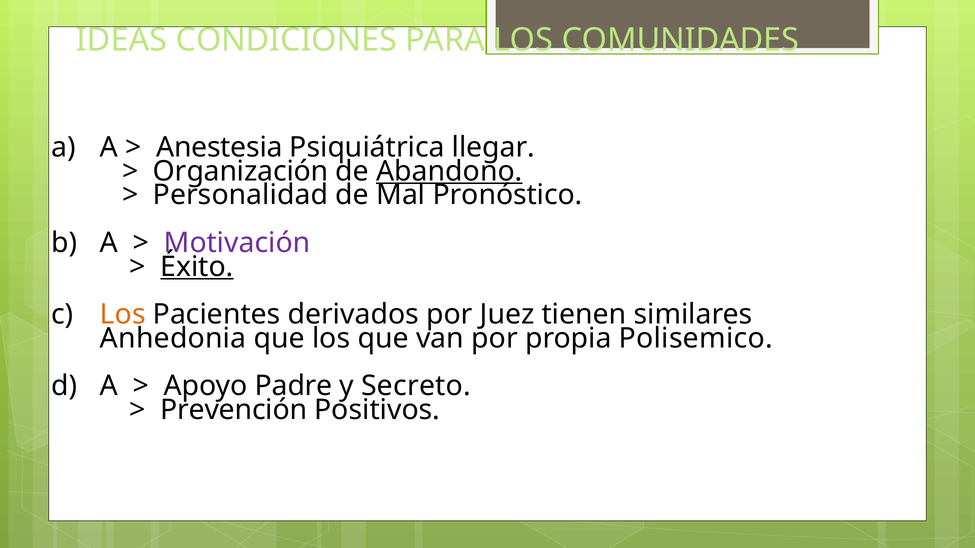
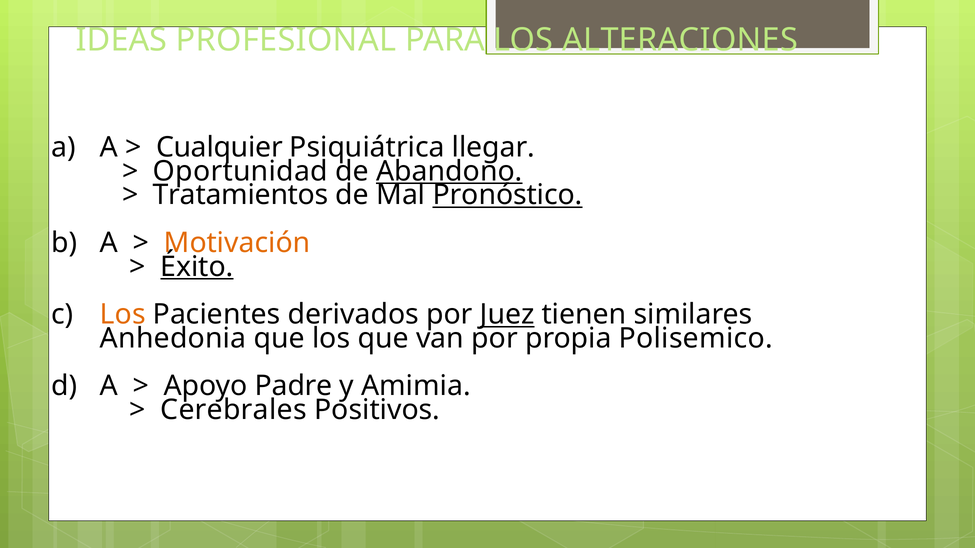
CONDICIONES: CONDICIONES -> PROFESIONAL (286, 40)
COMUNIDADES: COMUNIDADES -> ALTERACIONES (680, 40)
Anestesia: Anestesia -> Cualquier (219, 147)
Organización: Organización -> Oportunidad (240, 171)
Personalidad: Personalidad -> Tratamientos (241, 195)
Pronóstico underline: none -> present (508, 195)
Motivación colour: purple -> orange (237, 243)
Juez underline: none -> present (507, 315)
Secreto: Secreto -> Amimia (416, 386)
Prevención: Prevención -> Cerebrales (234, 410)
